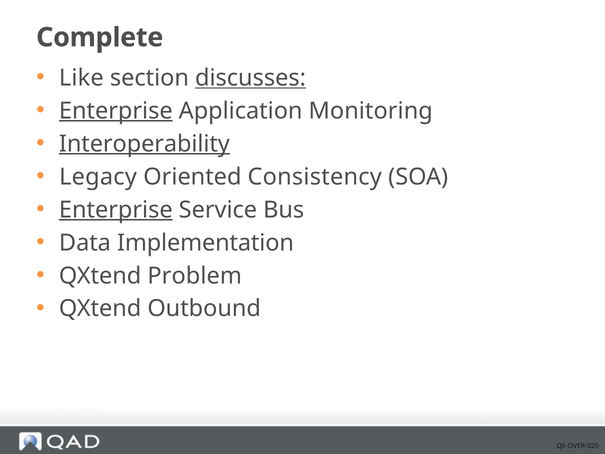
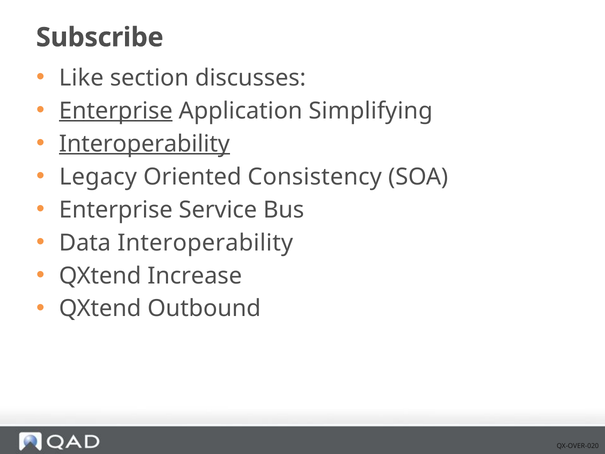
Complete: Complete -> Subscribe (100, 37)
discusses underline: present -> none (251, 78)
Monitoring: Monitoring -> Simplifying (371, 111)
Enterprise underline: present -> none (116, 210)
Data Implementation: Implementation -> Interoperability (205, 243)
Problem: Problem -> Increase (195, 276)
